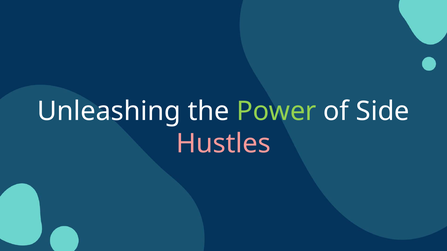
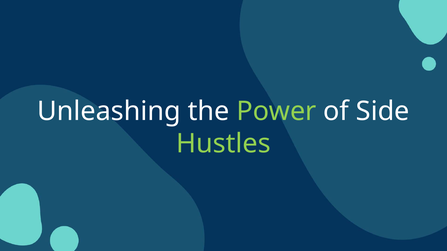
Hustles colour: pink -> light green (223, 144)
